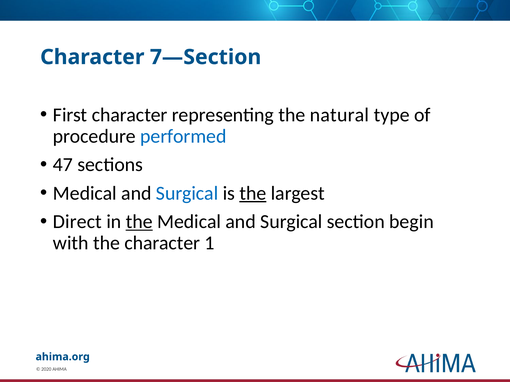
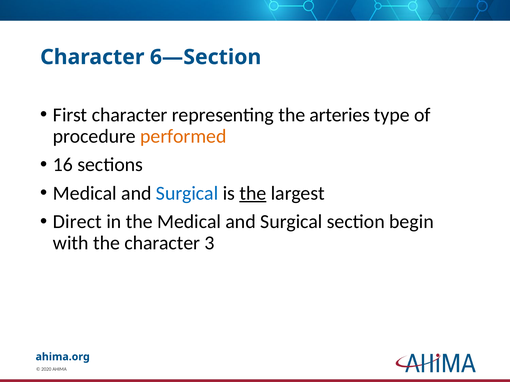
7—Section: 7—Section -> 6—Section (206, 57)
natural: natural -> arteries (340, 115)
performed colour: blue -> orange (183, 136)
47: 47 -> 16 (63, 165)
the underline: present -> none (139, 222)
1: 1 -> 3 (210, 243)
